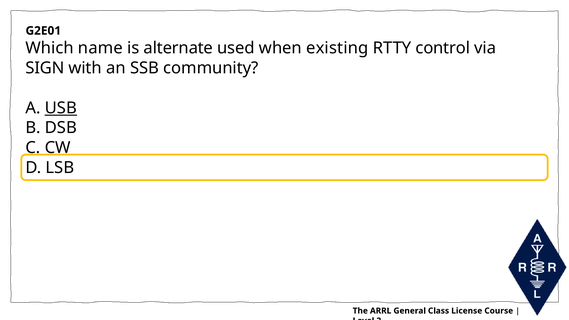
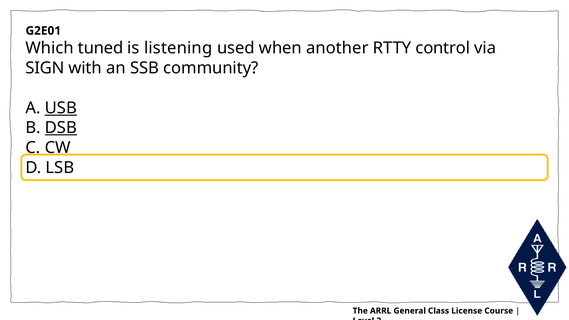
name: name -> tuned (101, 48)
alternate: alternate -> listening (178, 48)
existing: existing -> another (337, 48)
DSB underline: none -> present (61, 128)
